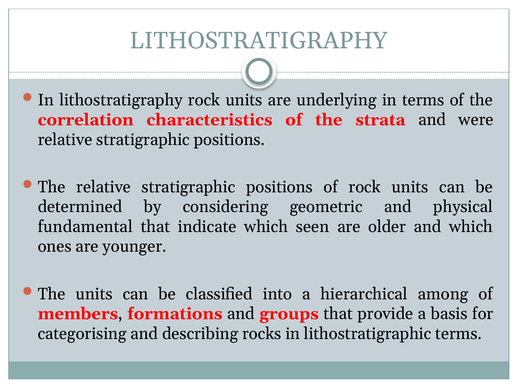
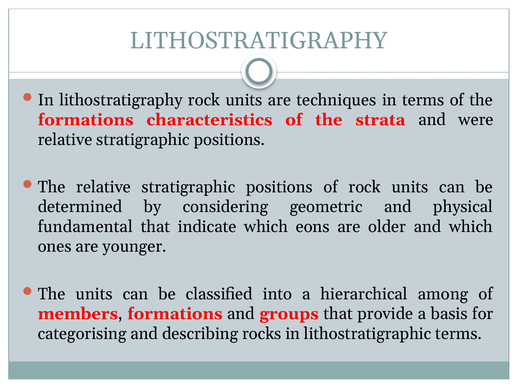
underlying: underlying -> techniques (336, 100)
correlation: correlation -> formations (86, 120)
seen: seen -> eons (313, 227)
